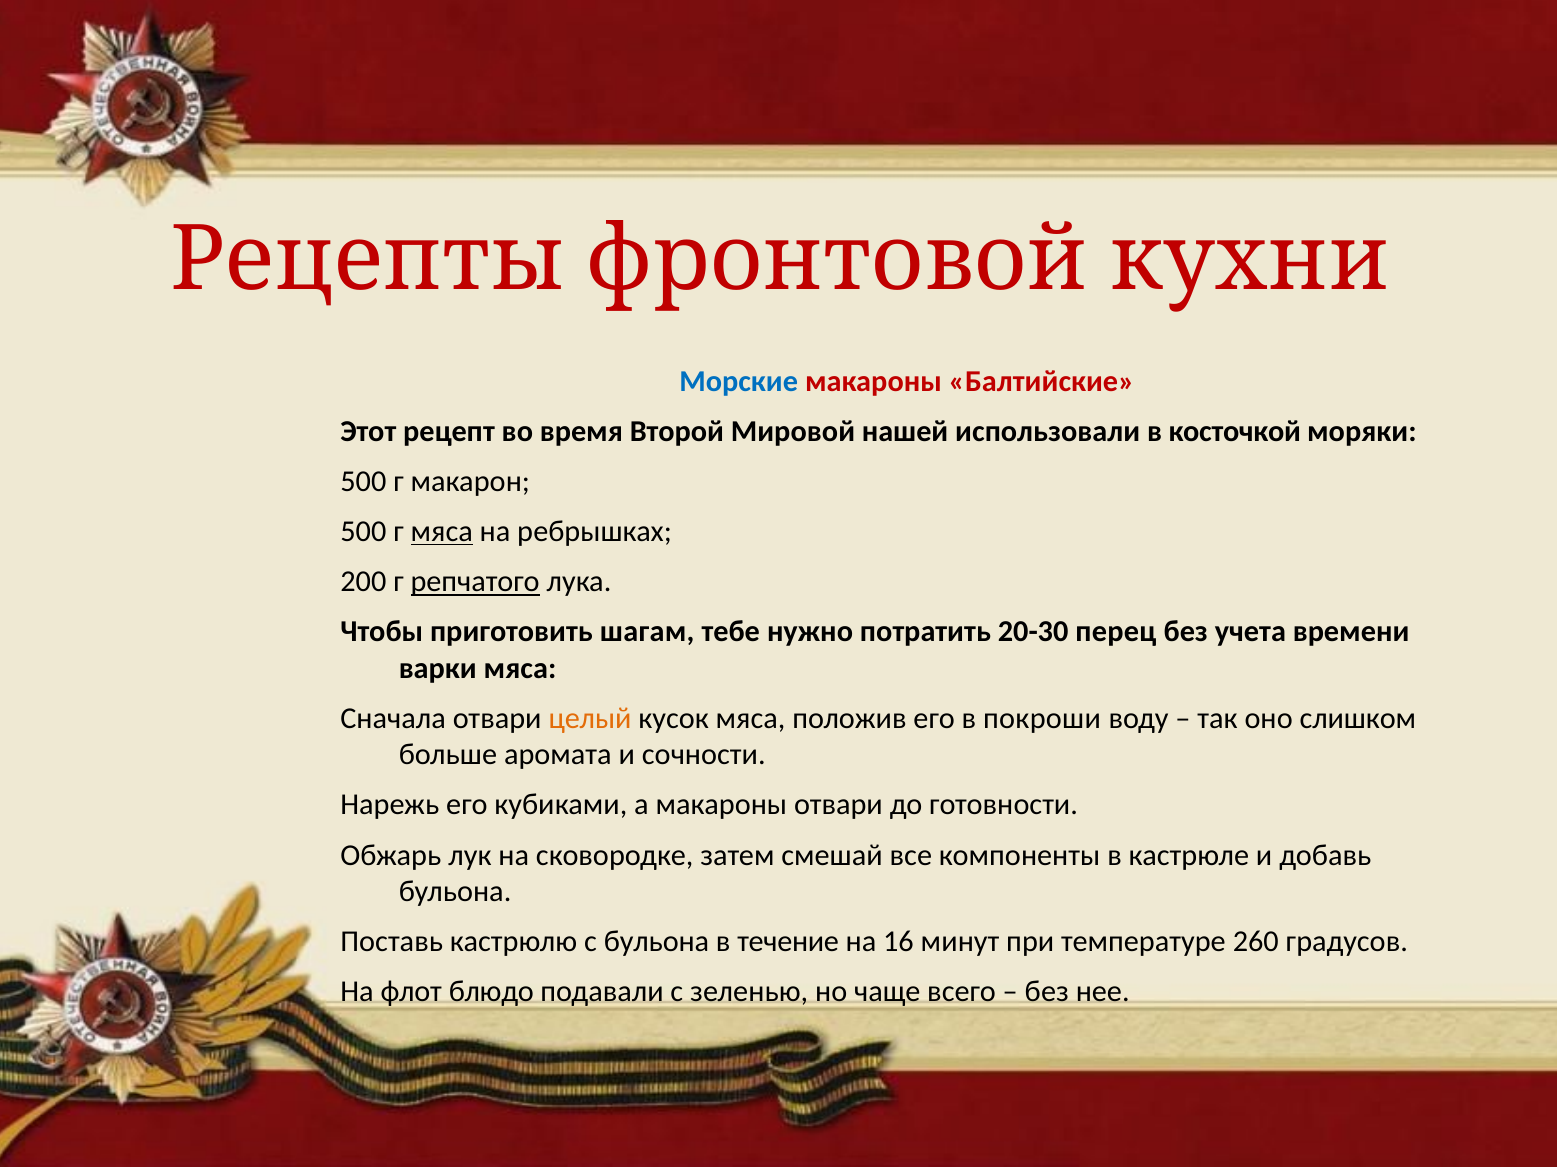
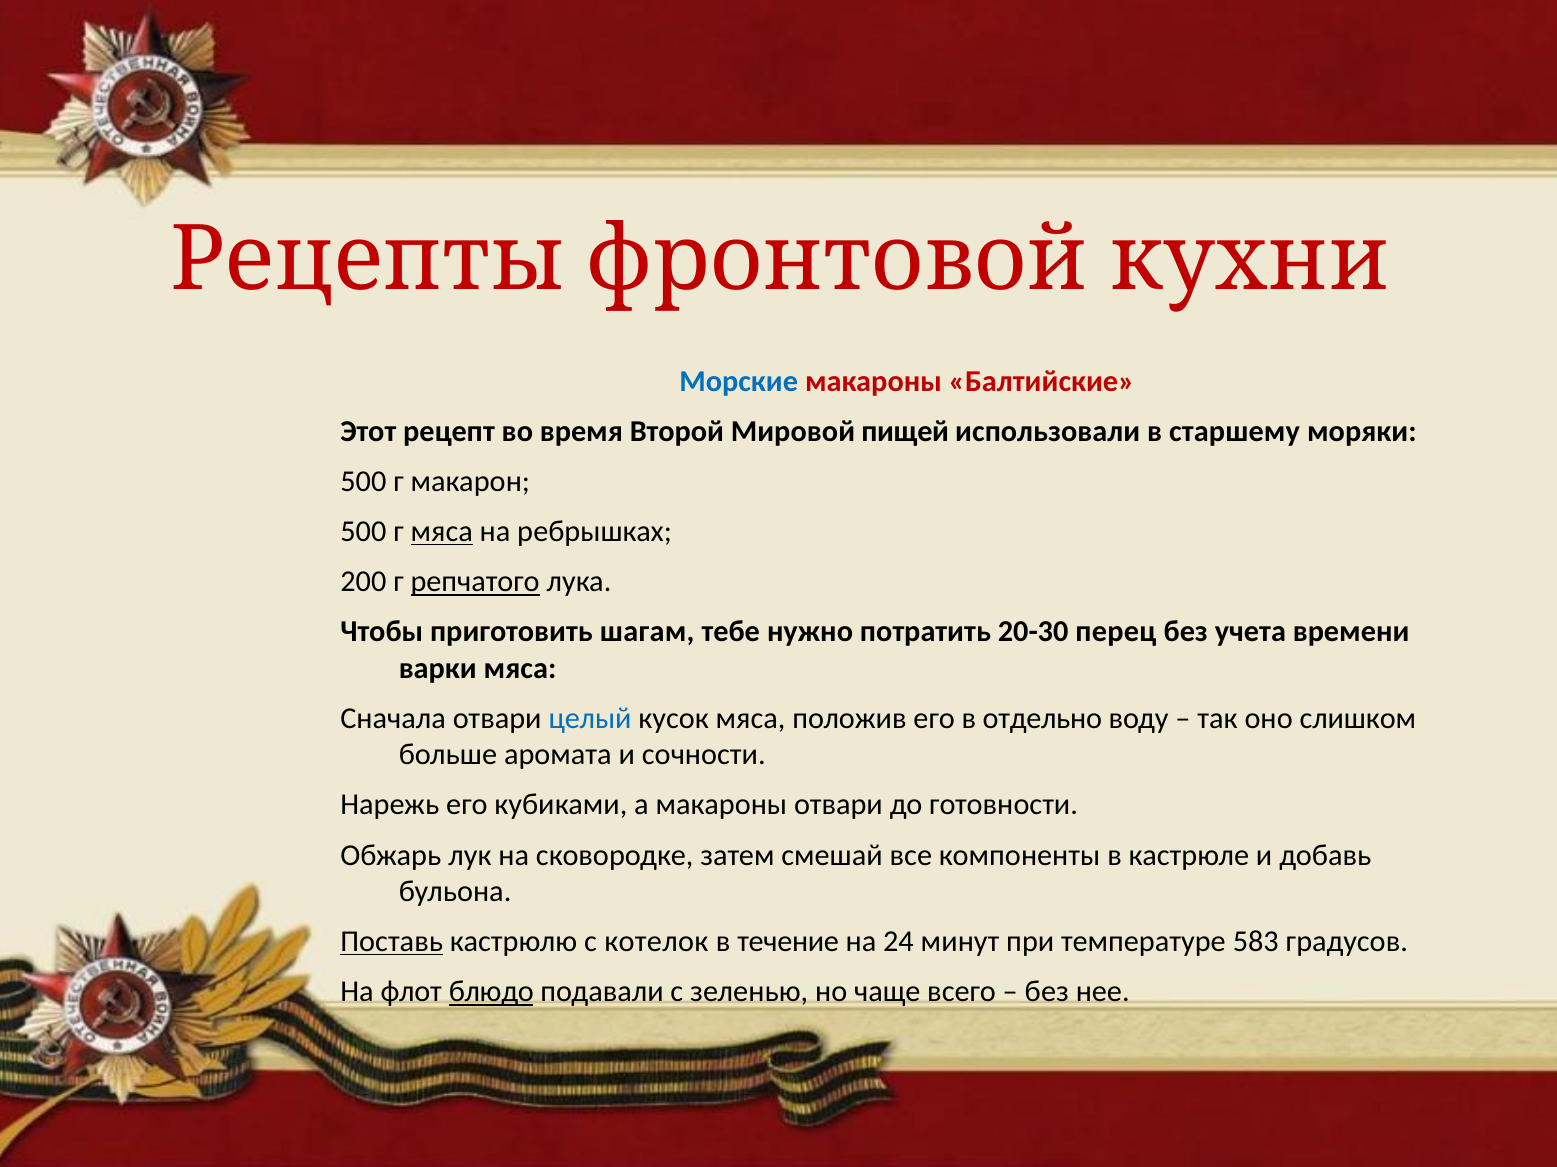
нашей: нашей -> пищей (905, 431)
косточкой: косточкой -> старшему (1235, 431)
целый colour: orange -> blue (590, 719)
покроши: покроши -> отдельно (1042, 719)
Поставь underline: none -> present (392, 942)
с бульона: бульона -> котелок (656, 942)
16: 16 -> 24 (898, 942)
260: 260 -> 583 (1256, 942)
блюдо underline: none -> present (491, 992)
